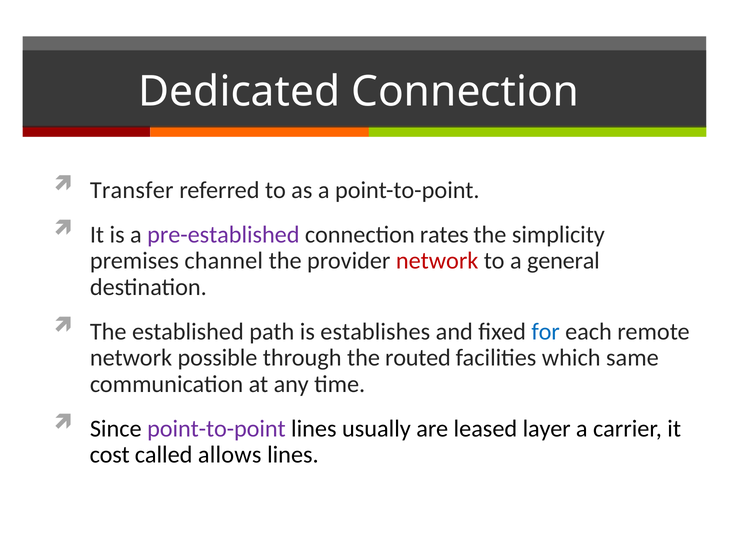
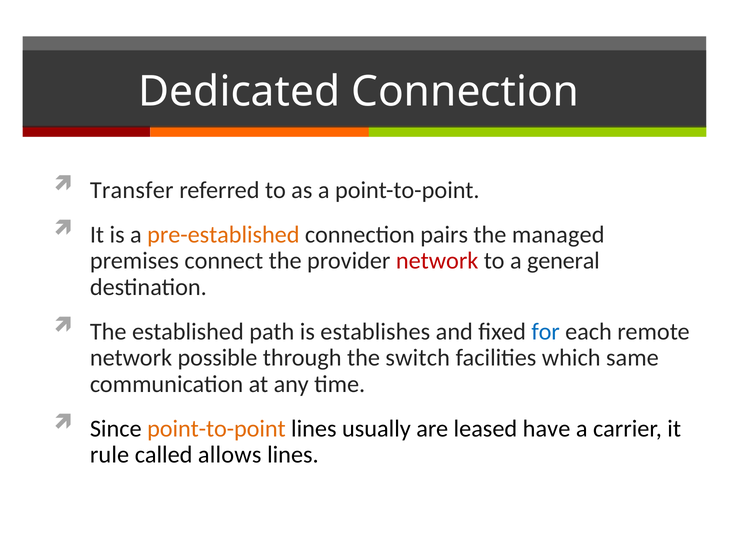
pre-established colour: purple -> orange (223, 235)
rates: rates -> pairs (444, 235)
simplicity: simplicity -> managed (558, 235)
channel: channel -> connect (224, 261)
routed: routed -> switch (418, 358)
point-to-point colour: purple -> orange (216, 428)
layer: layer -> have (547, 428)
cost: cost -> rule (110, 455)
